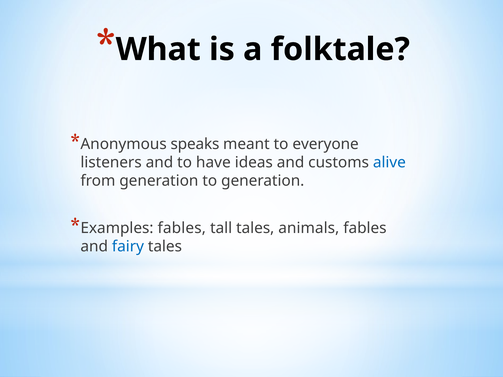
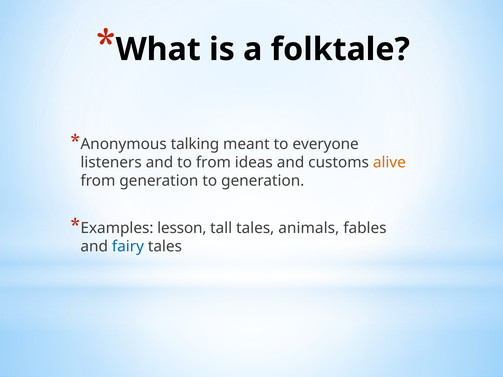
speaks: speaks -> talking (195, 144)
to have: have -> from (213, 163)
alive colour: blue -> orange (389, 163)
Examples fables: fables -> lesson (182, 228)
